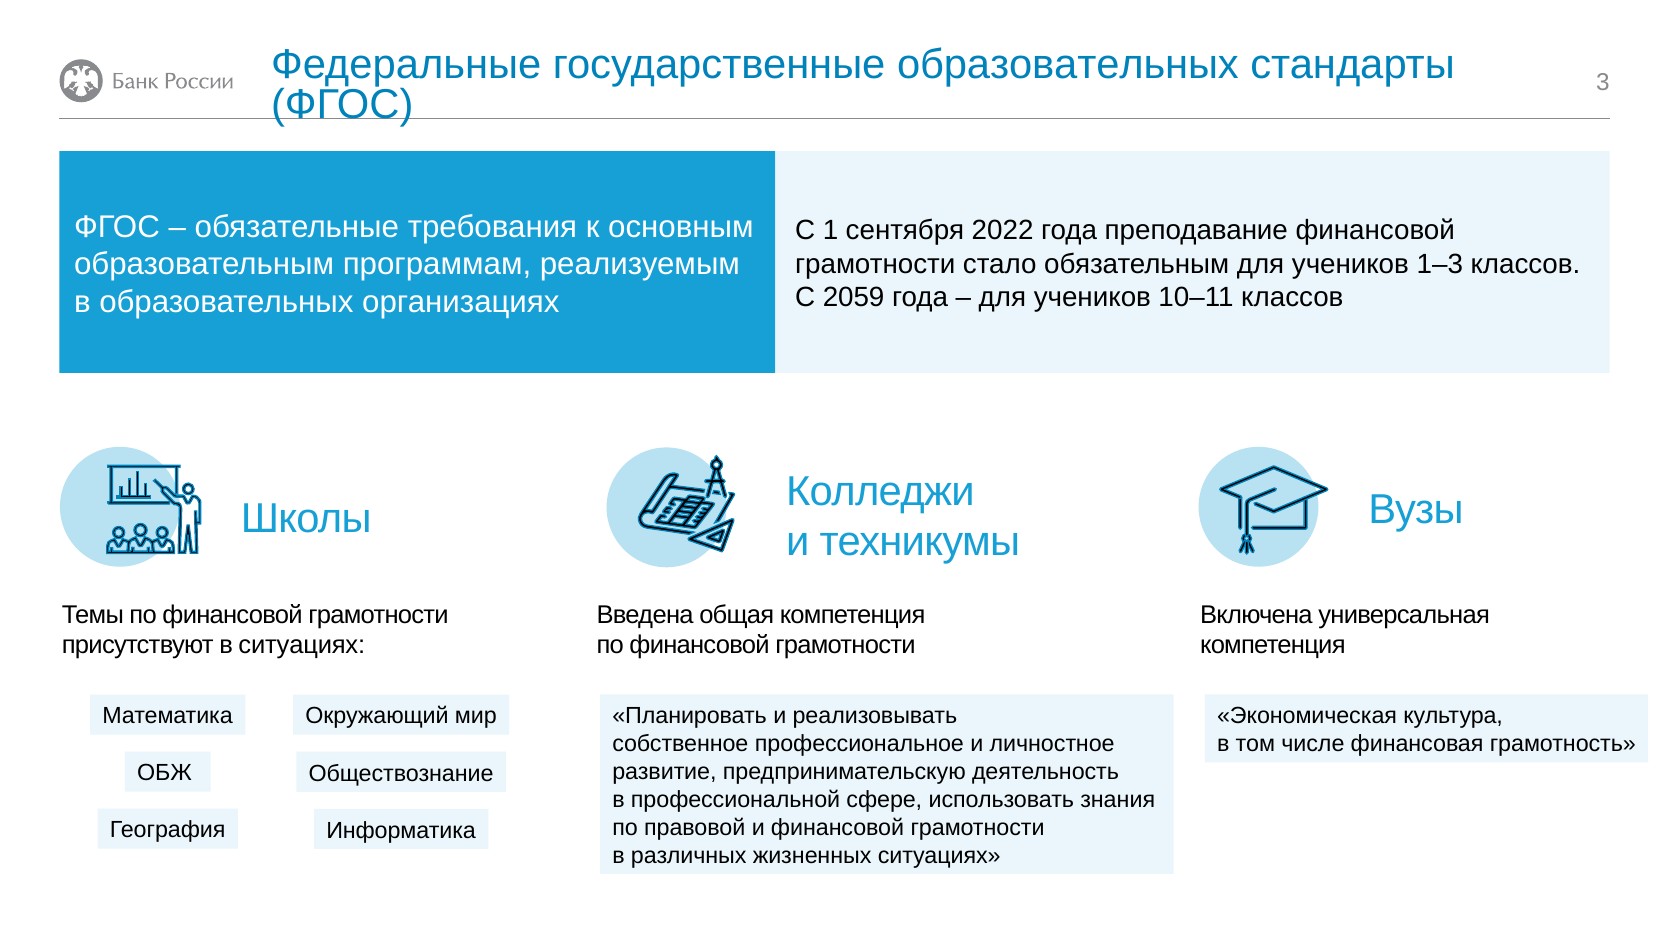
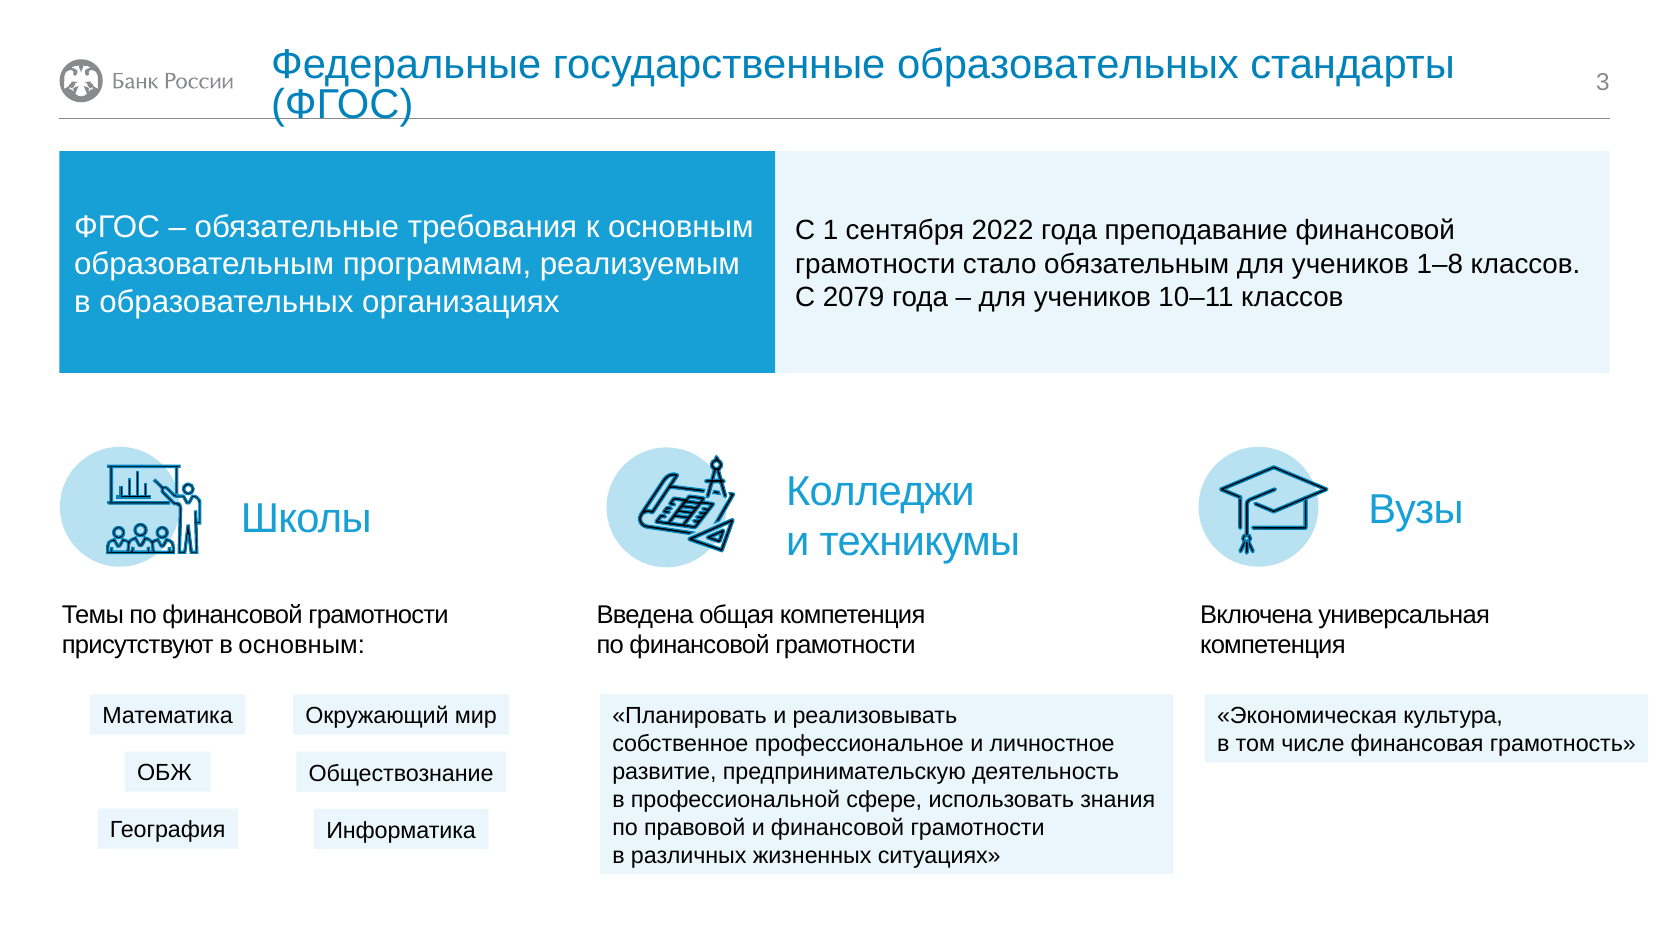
1–3: 1–3 -> 1–8 (1440, 264)
2059: 2059 -> 2079 (854, 297)
в ситуациях: ситуациях -> основным (302, 645)
